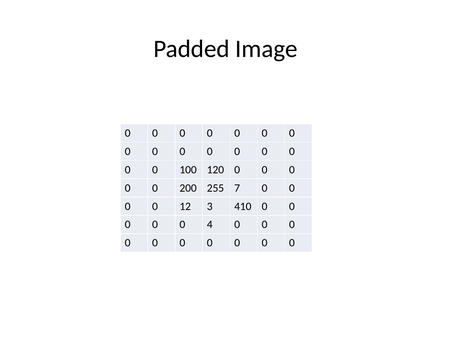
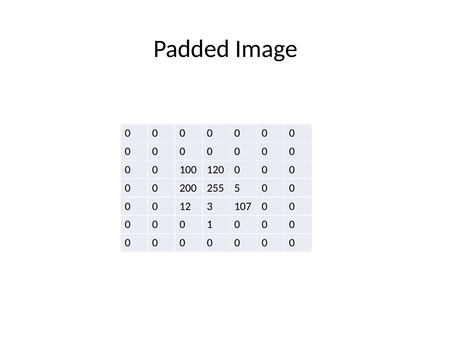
7: 7 -> 5 (237, 188)
410: 410 -> 107 (243, 206)
4: 4 -> 1 (210, 225)
